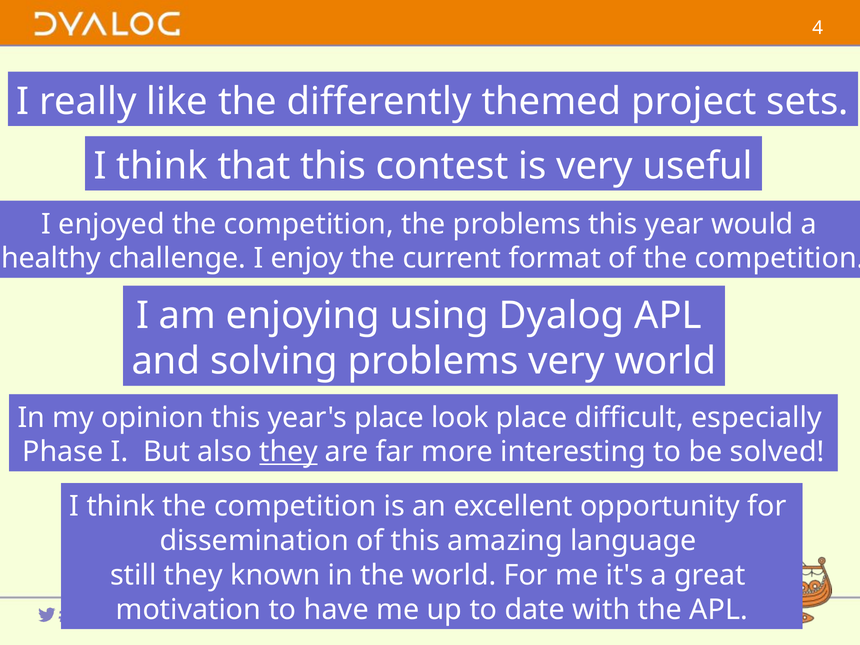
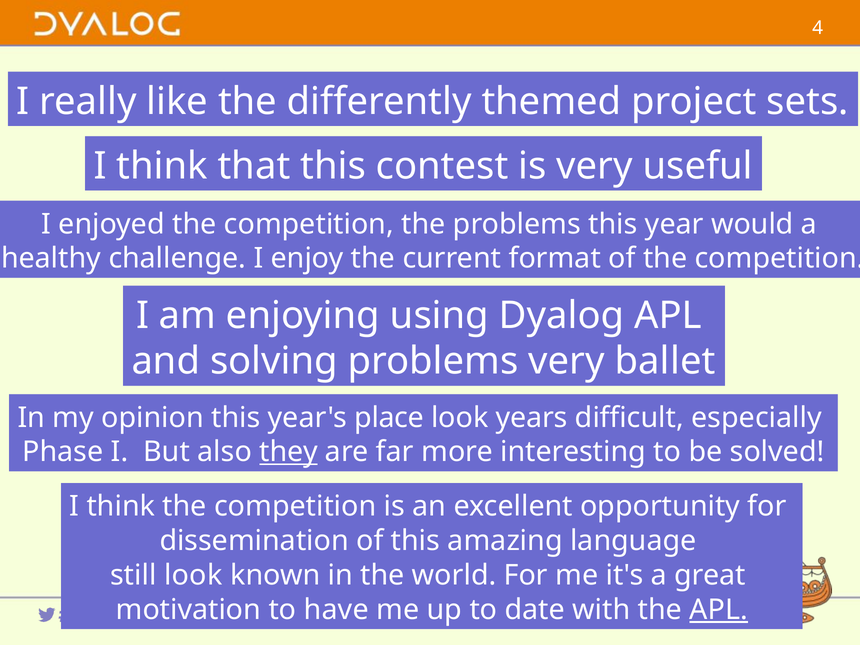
very world: world -> ballet (665, 361)
look place: place -> years (532, 418)
still they: they -> look (193, 575)
APL underline: none -> present (719, 610)
